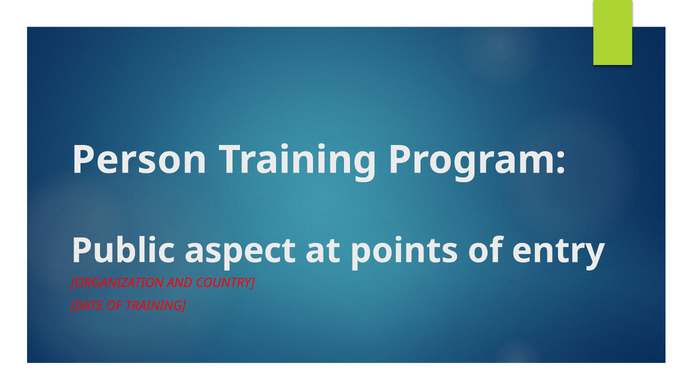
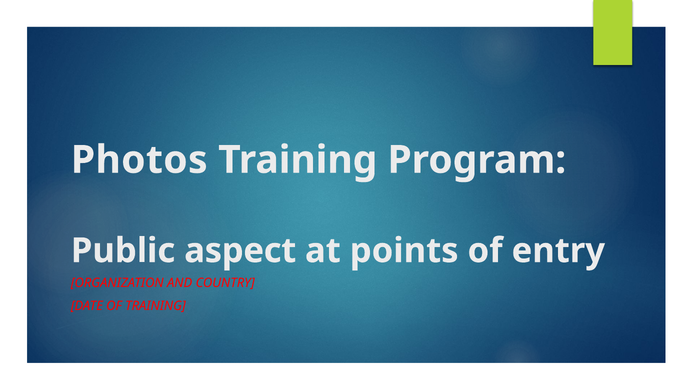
Person: Person -> Photos (139, 160)
